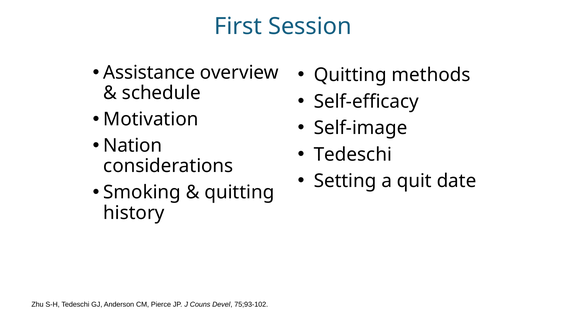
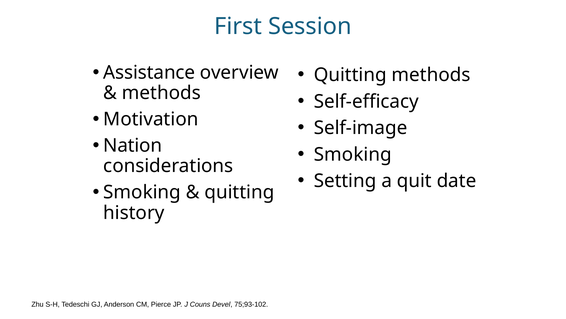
schedule: schedule -> methods (161, 93)
Tedeschi: Tedeschi -> Smoking (353, 154)
